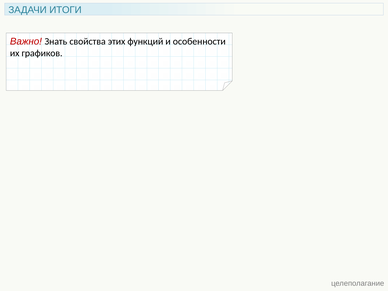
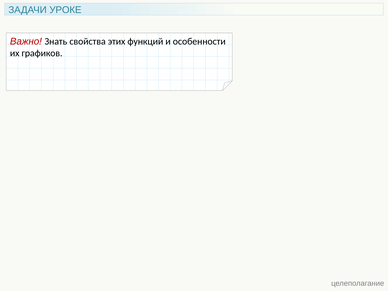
ИТОГИ: ИТОГИ -> УРОКЕ (65, 10)
